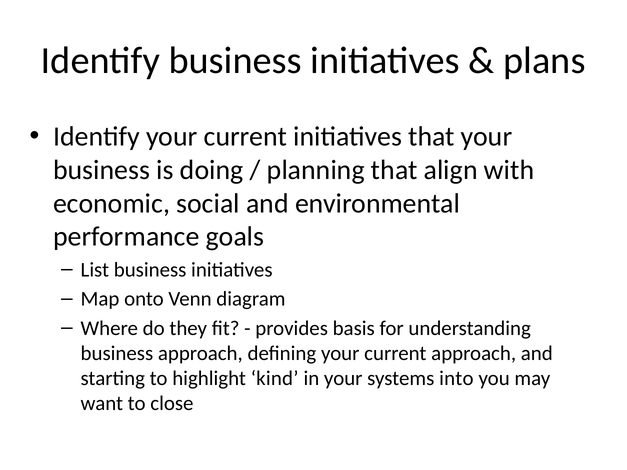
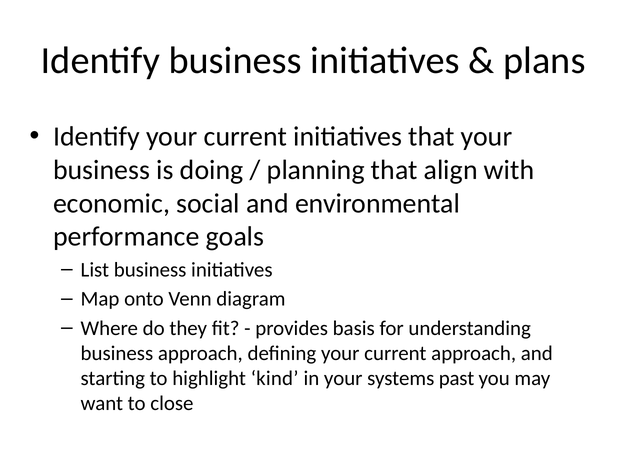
into: into -> past (457, 379)
